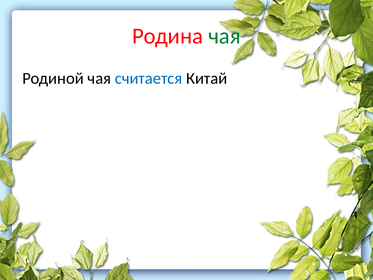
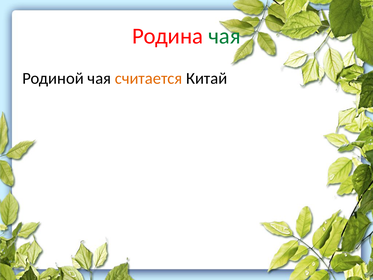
считается colour: blue -> orange (149, 78)
